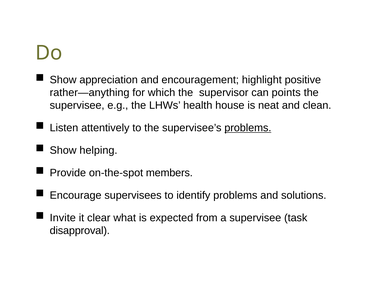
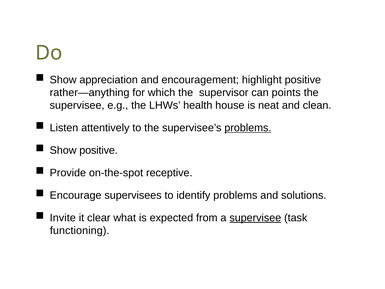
Show helping: helping -> positive (99, 150)
members: members -> receptive (169, 173)
supervisee underline: none -> present (255, 218)
disapproval: disapproval -> functioning (80, 230)
